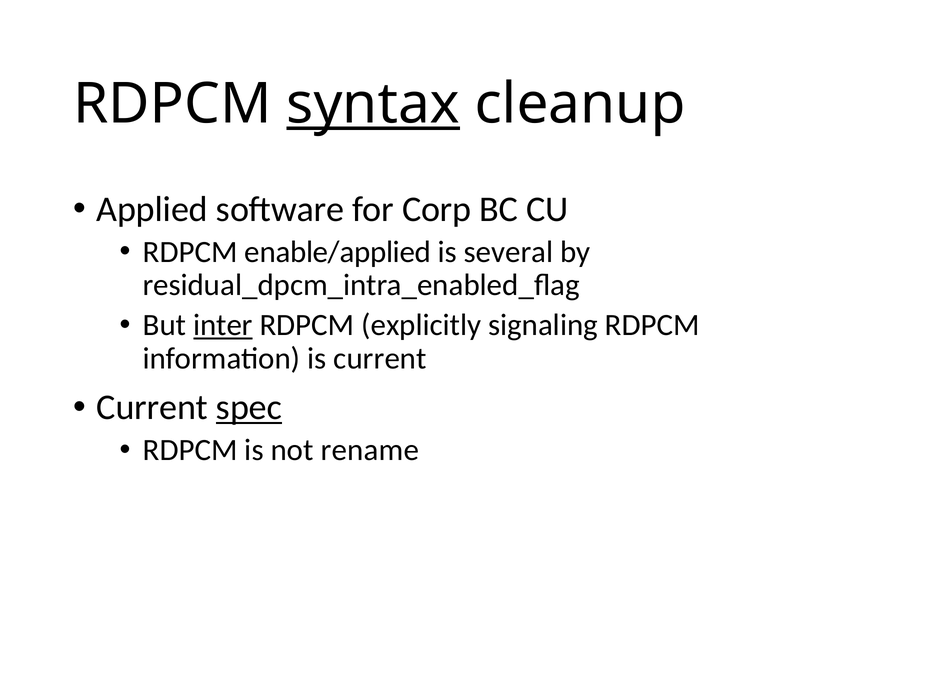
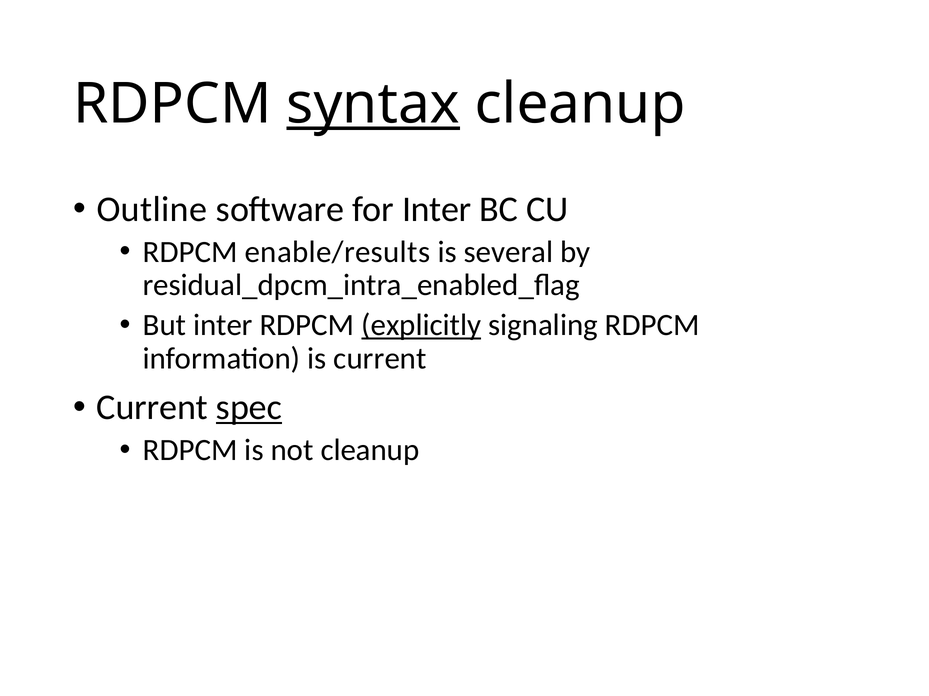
Applied: Applied -> Outline (152, 209)
for Corp: Corp -> Inter (437, 209)
enable/applied: enable/applied -> enable/results (337, 252)
inter underline: present -> none (223, 325)
explicitly underline: none -> present (421, 325)
not rename: rename -> cleanup (370, 451)
